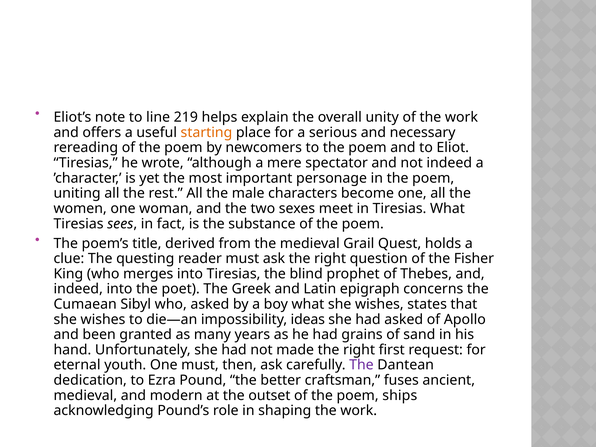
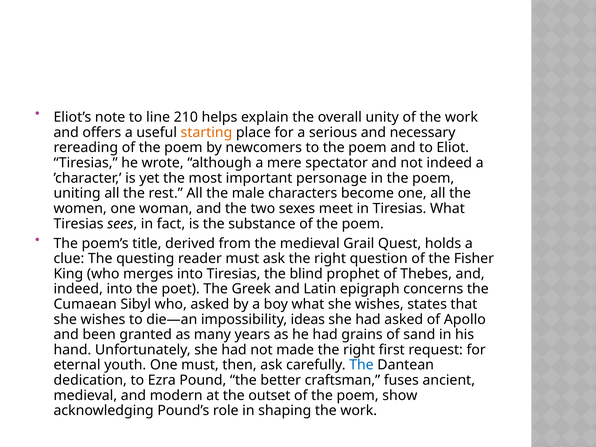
219: 219 -> 210 (186, 117)
The colour: purple -> blue (361, 365)
ships: ships -> show (400, 395)
